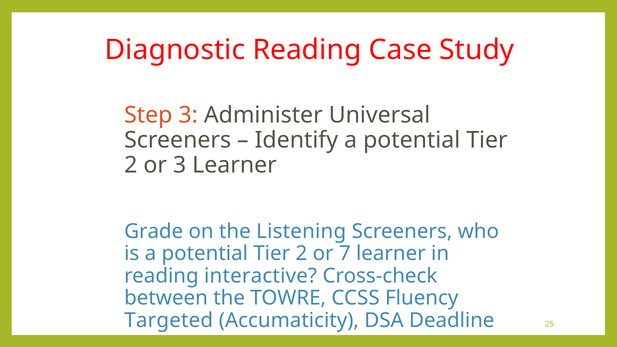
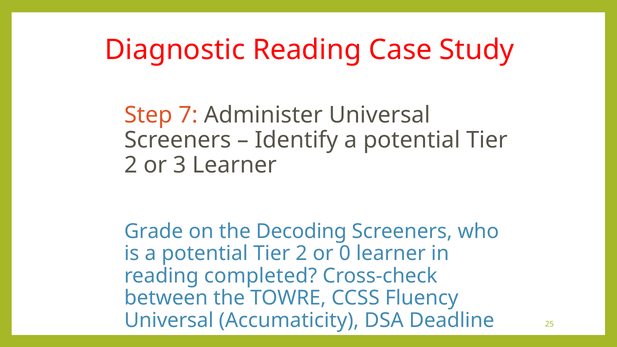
Step 3: 3 -> 7 (188, 115)
Listening: Listening -> Decoding (301, 232)
7: 7 -> 0 (345, 254)
interactive: interactive -> completed (261, 276)
Targeted: Targeted -> Universal (169, 320)
